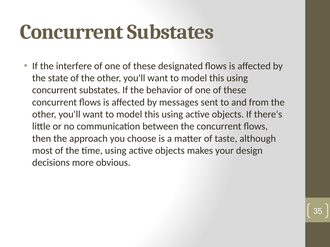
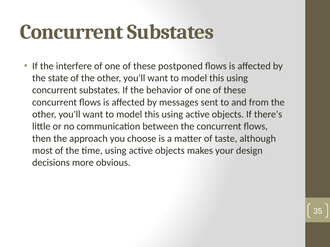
designated: designated -> postponed (180, 66)
